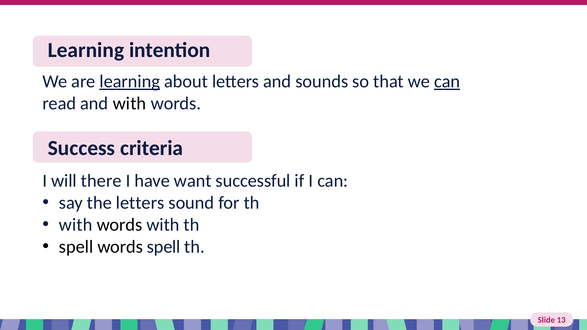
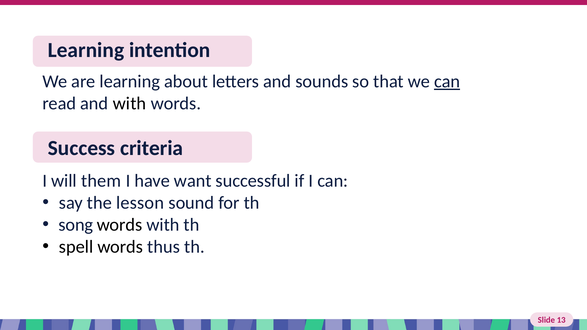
learning underline: present -> none (130, 81)
there: there -> them (101, 181)
the letters: letters -> lesson (140, 203)
with: with -> song (76, 225)
words spell: spell -> thus (164, 247)
